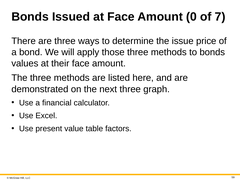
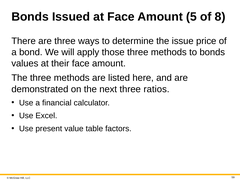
0: 0 -> 5 (191, 17)
7: 7 -> 8 (220, 17)
graph: graph -> ratios (156, 89)
